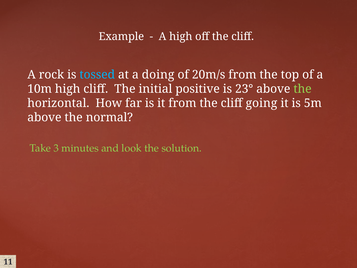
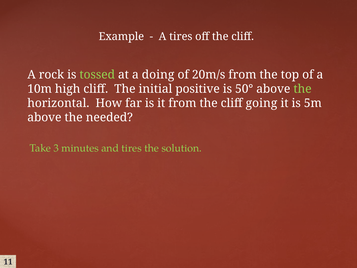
A high: high -> tires (181, 36)
tossed colour: light blue -> light green (97, 75)
23°: 23° -> 50° (244, 89)
normal: normal -> needed (109, 117)
and look: look -> tires (132, 148)
